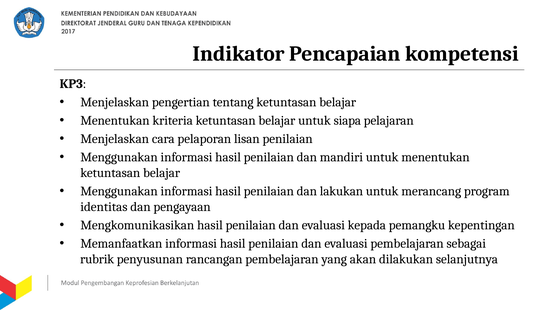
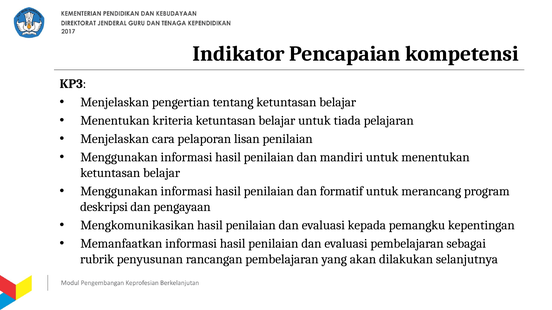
siapa: siapa -> tiada (347, 121)
lakukan: lakukan -> formatif (341, 192)
identitas: identitas -> deskripsi (104, 207)
